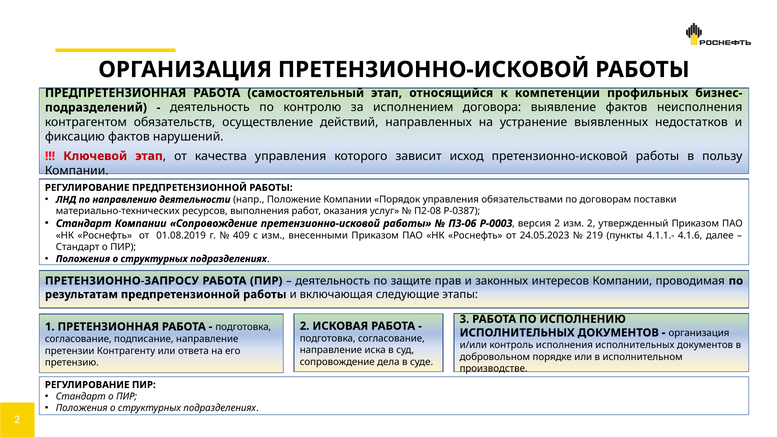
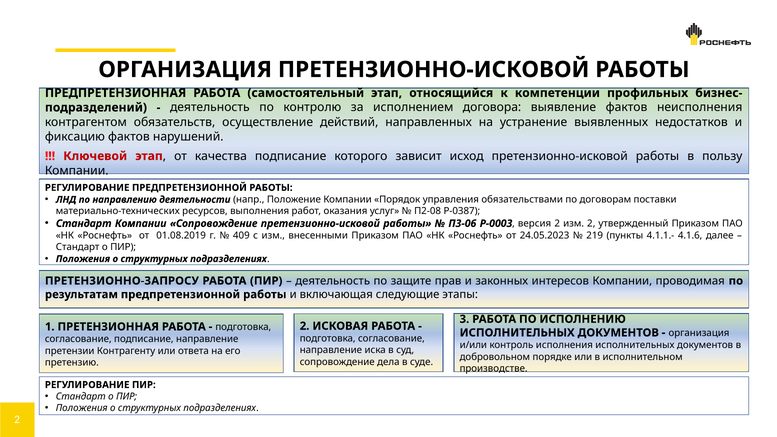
качества управления: управления -> подписание (291, 156)
